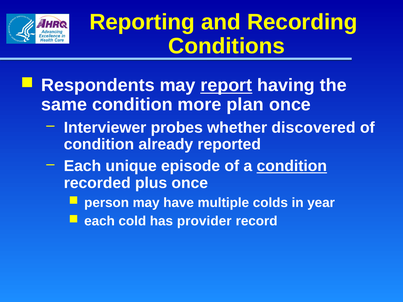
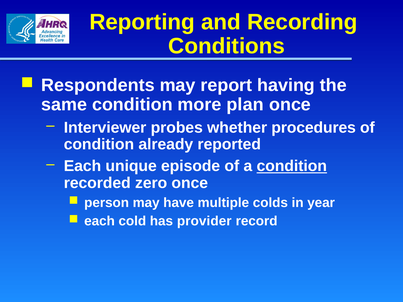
report underline: present -> none (226, 85)
discovered: discovered -> procedures (314, 128)
plus: plus -> zero (151, 183)
